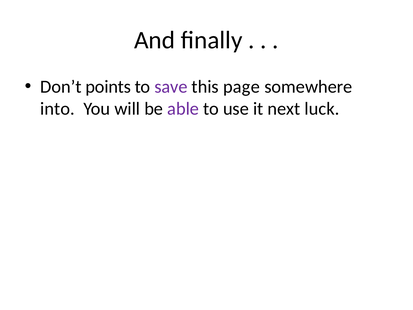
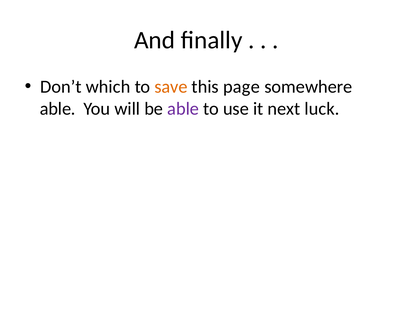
points: points -> which (108, 87)
save colour: purple -> orange (171, 87)
into: into -> able (58, 109)
